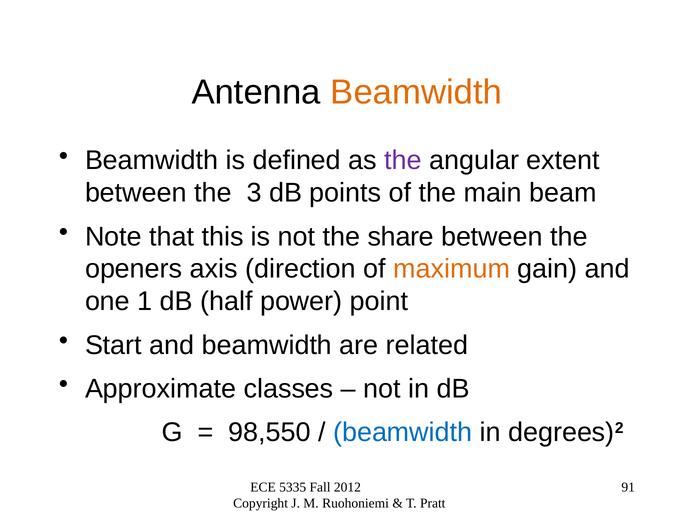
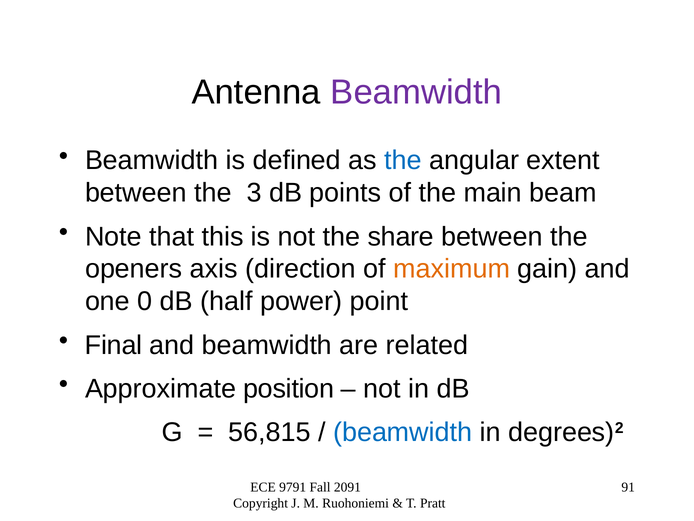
Beamwidth colour: orange -> purple (416, 92)
the colour: purple -> blue (403, 160)
1: 1 -> 0 (145, 301)
Start: Start -> Final (114, 345)
classes: classes -> position (289, 388)
98,550: 98,550 -> 56,815 (270, 432)
5335: 5335 -> 9791 (293, 487)
2012: 2012 -> 2091 (347, 487)
